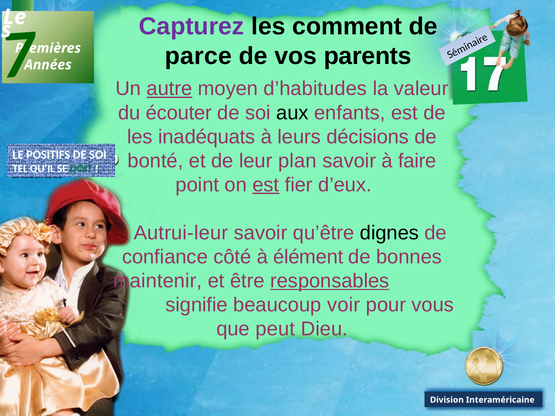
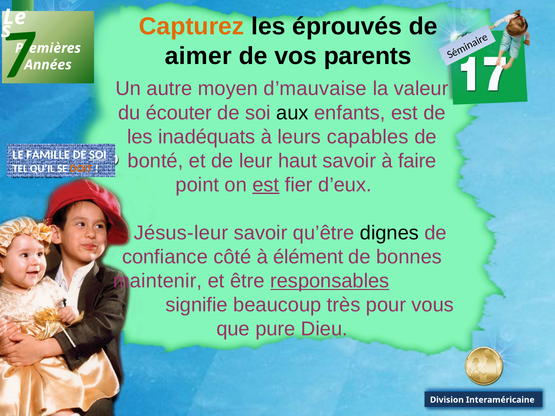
Capturez colour: purple -> orange (192, 26)
comment: comment -> éprouvés (347, 26)
parce: parce -> aimer (198, 56)
autre underline: present -> none (169, 89)
d’habitudes: d’habitudes -> d’mauvaise (315, 89)
décisions: décisions -> capables (368, 137)
POSITIFS: POSITIFS -> FAMILLE (48, 155)
SOI underline: none -> present (98, 155)
plan: plan -> haut (298, 161)
DOIT colour: green -> orange (81, 169)
Autrui-leur: Autrui-leur -> Jésus-leur (181, 233)
voir: voir -> très (344, 305)
peut: peut -> pure (275, 329)
